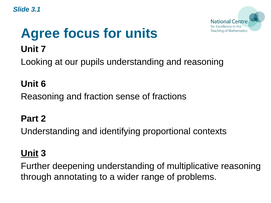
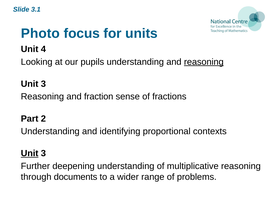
Agree: Agree -> Photo (40, 33)
7: 7 -> 4 (43, 49)
reasoning underline: none -> present (204, 62)
6: 6 -> 3 (43, 84)
annotating: annotating -> documents (76, 177)
